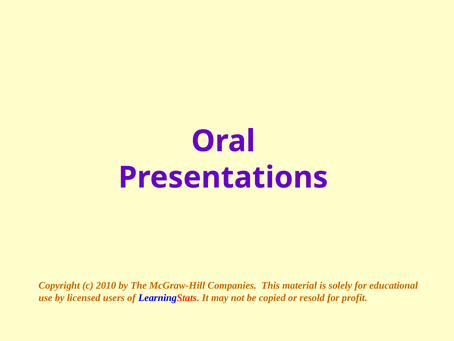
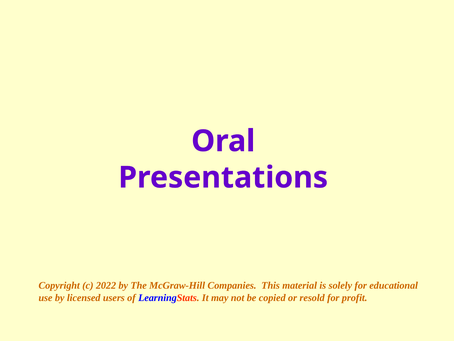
2010: 2010 -> 2022 (106, 285)
